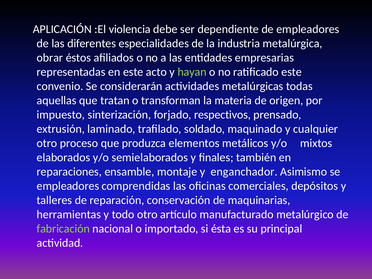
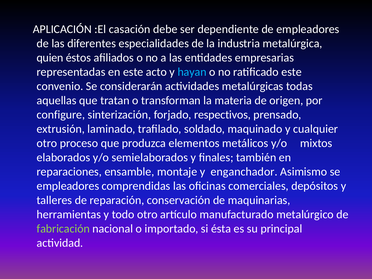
violencia: violencia -> casación (130, 29)
obrar: obrar -> quien (50, 58)
hayan colour: light green -> light blue (192, 72)
impuesto: impuesto -> configure (61, 115)
